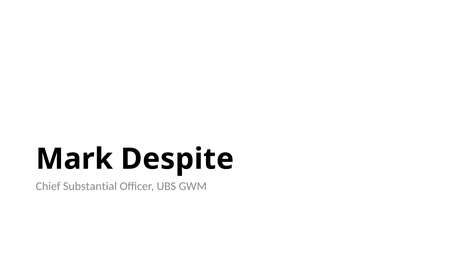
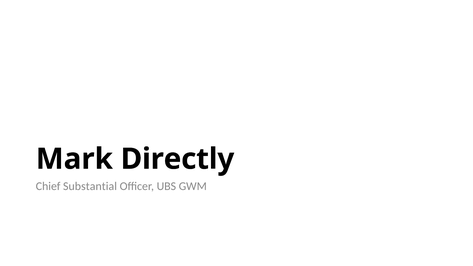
Despite: Despite -> Directly (177, 159)
